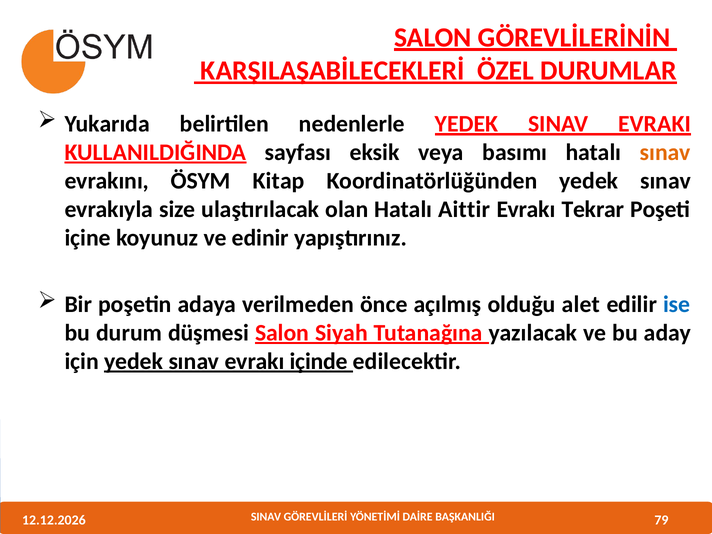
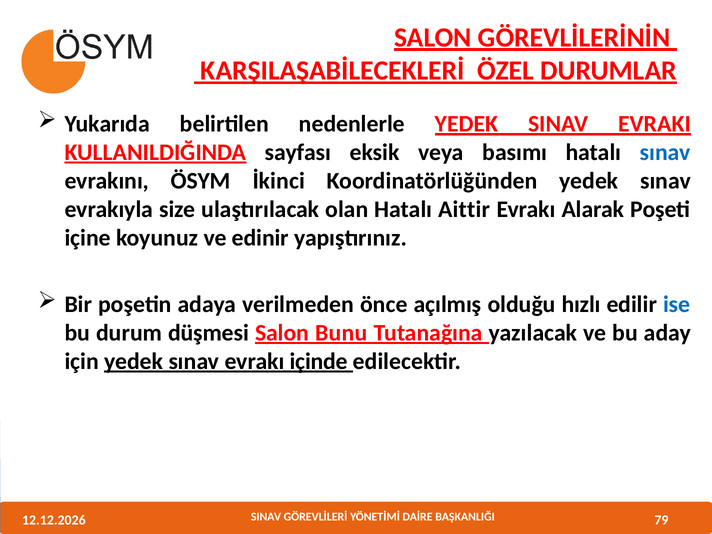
sınav colour: orange -> blue (665, 152)
Kitap: Kitap -> İkinci (279, 181)
Tekrar: Tekrar -> Alarak (593, 209)
alet: alet -> hızlı (581, 304)
Siyah: Siyah -> Bunu (341, 333)
